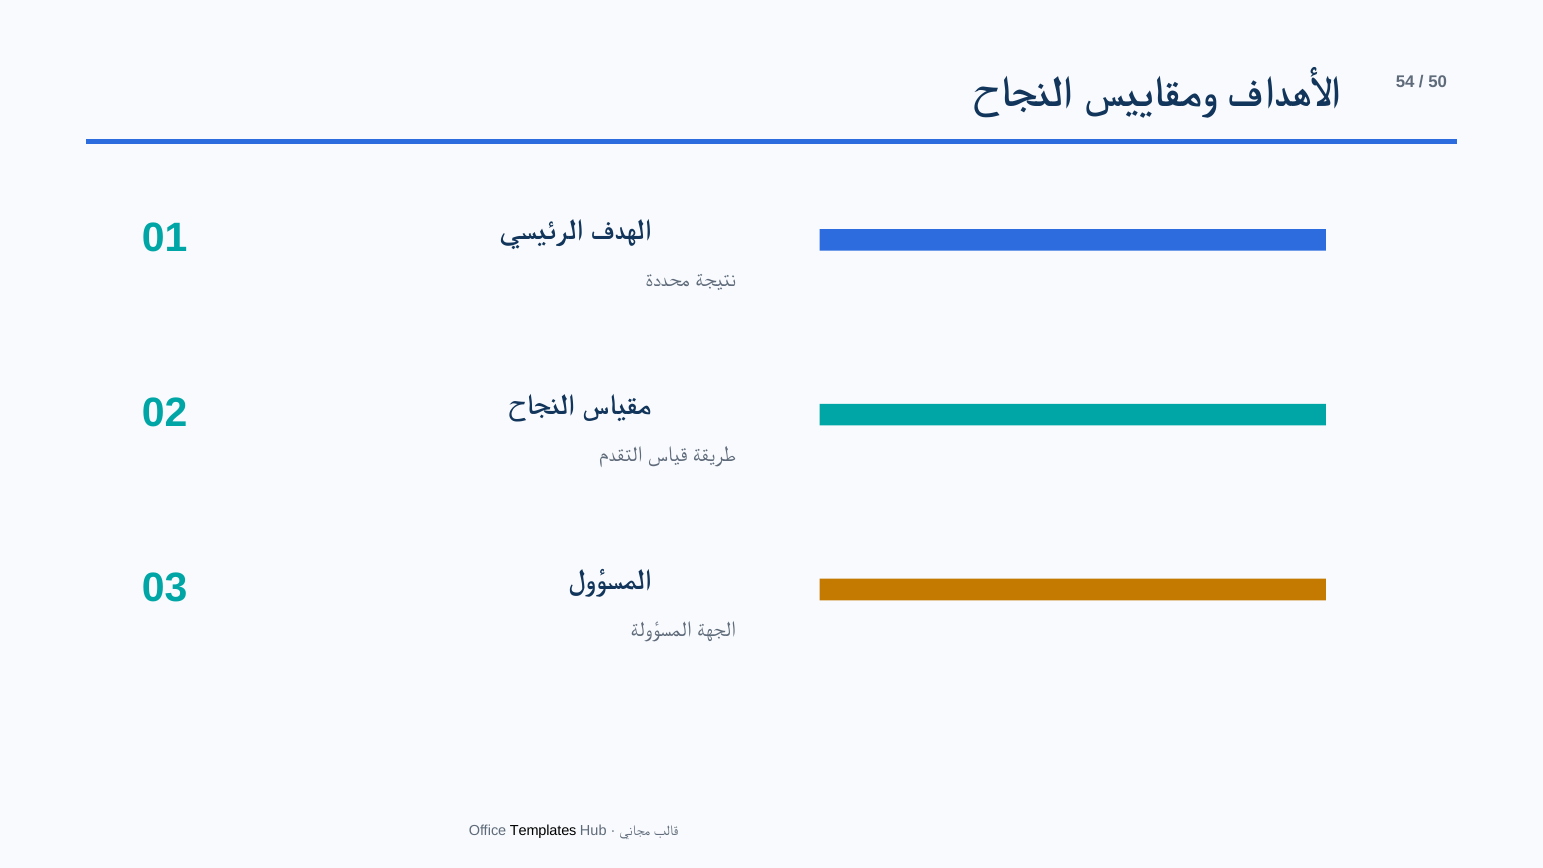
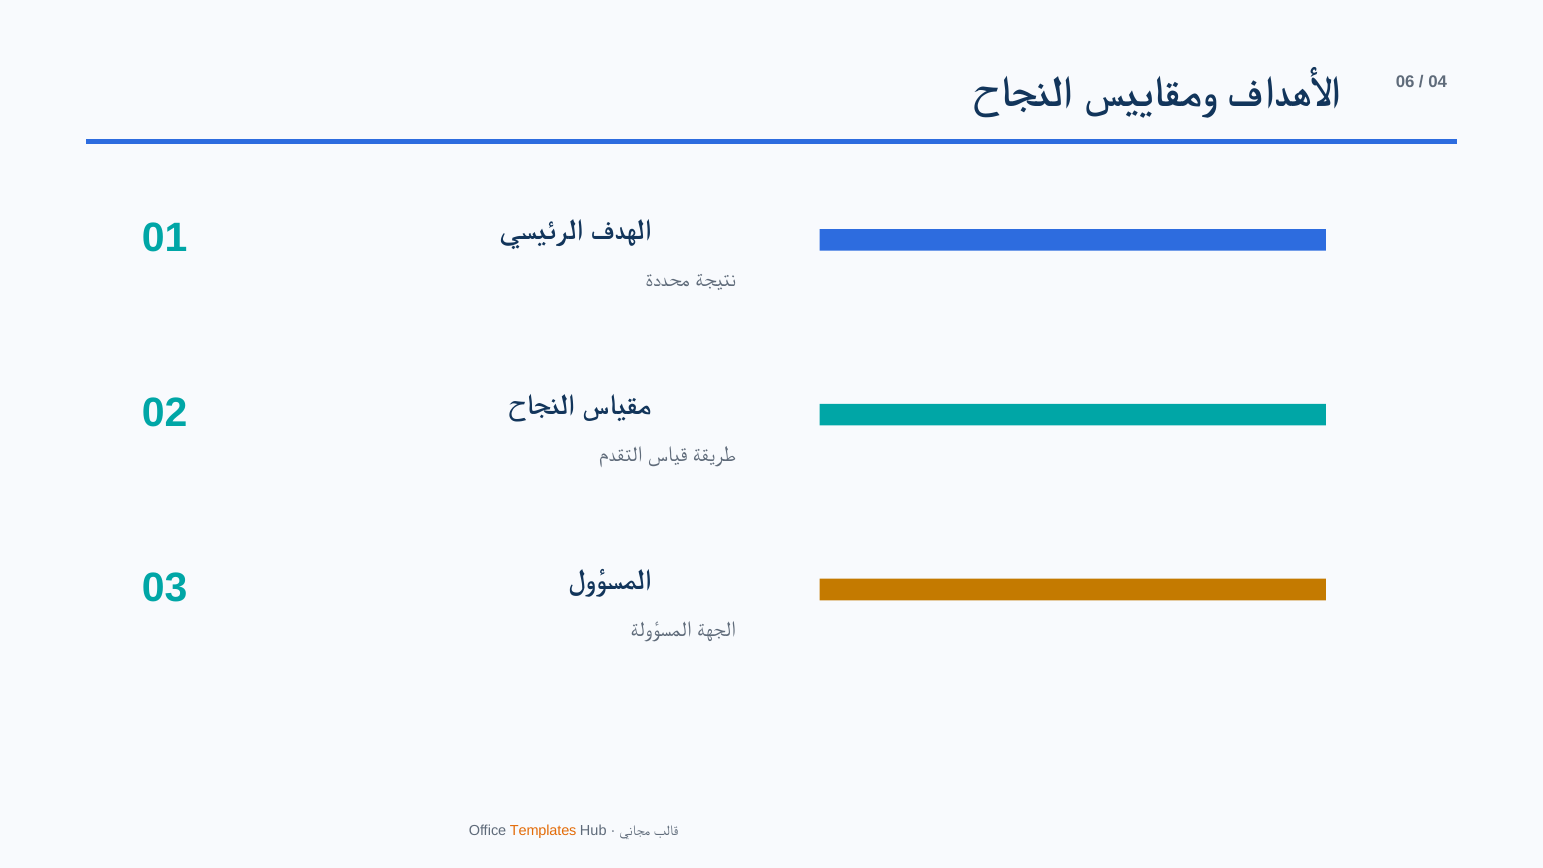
54: 54 -> 06 (1405, 82)
50: 50 -> 04 (1438, 82)
Templates colour: black -> orange (543, 830)
